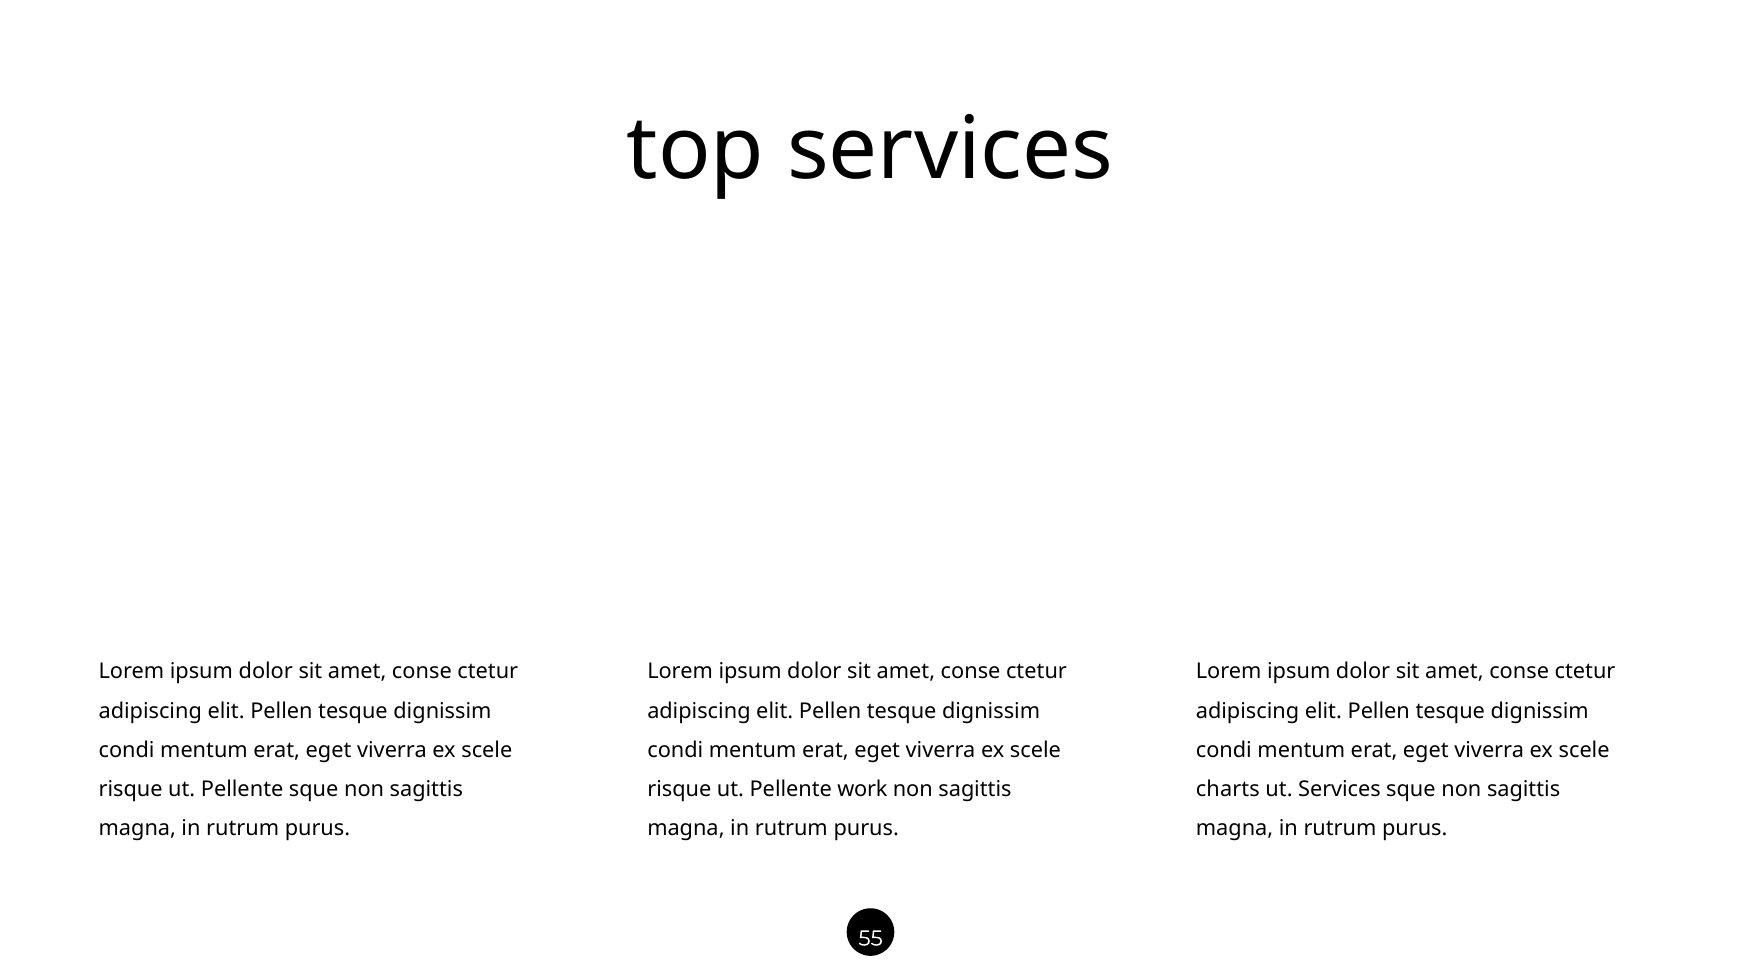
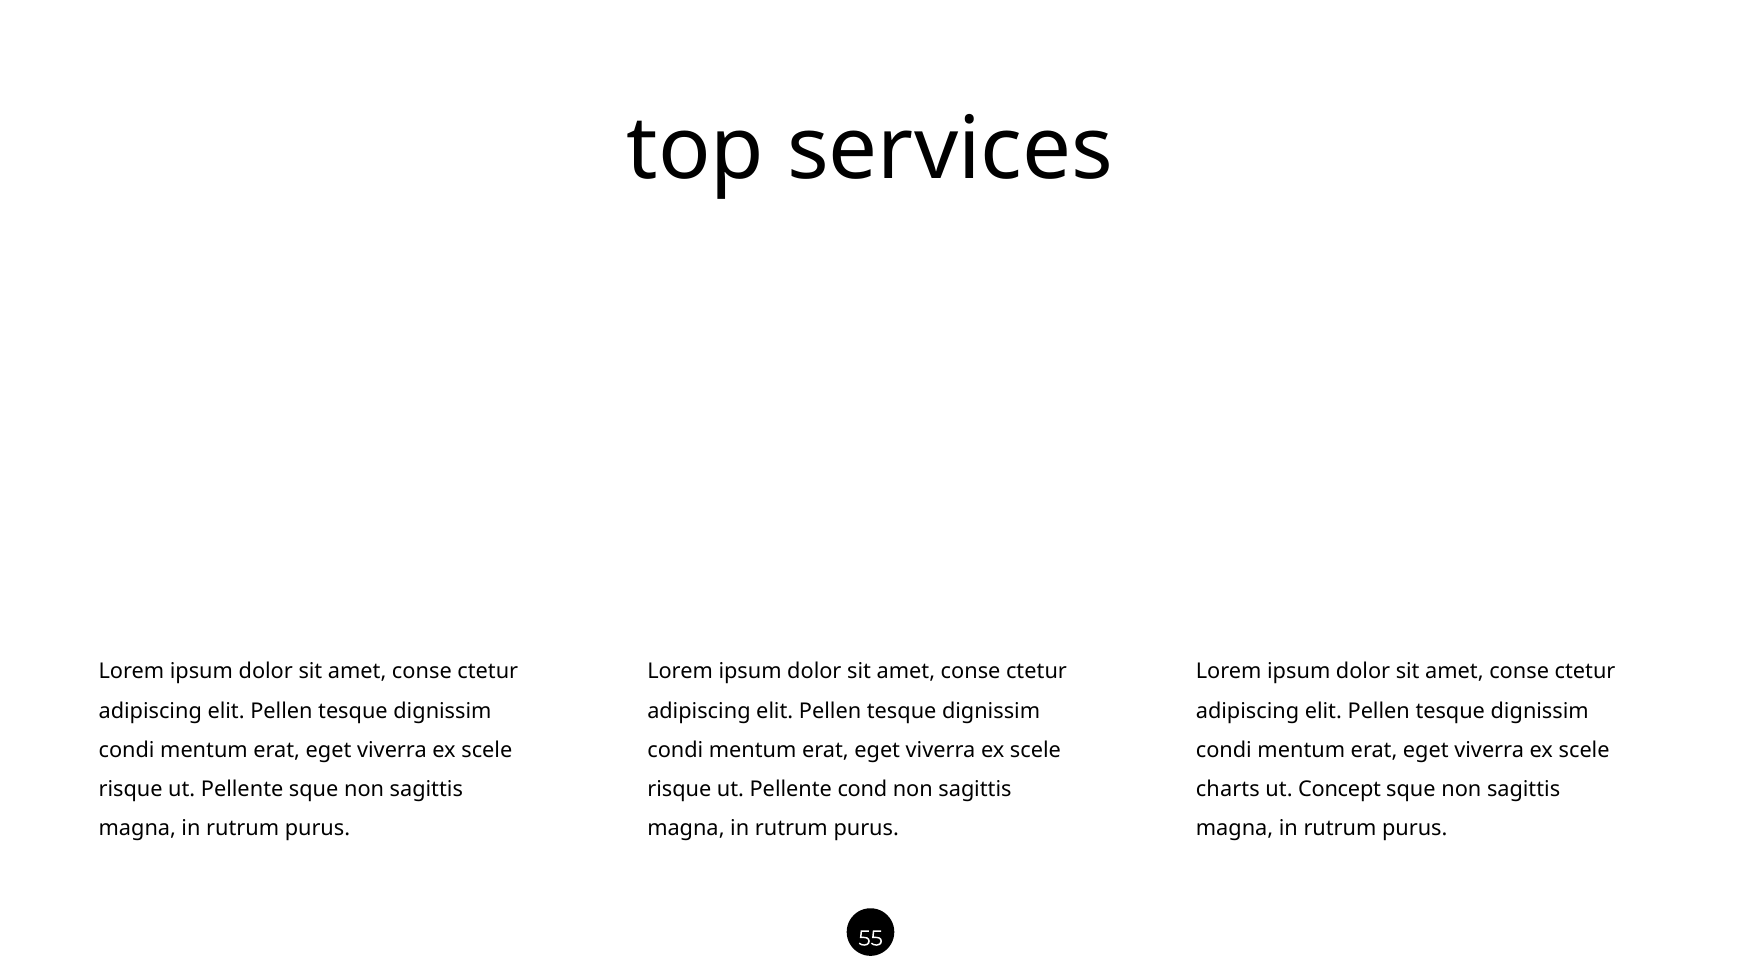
work: work -> cond (862, 790)
ut Services: Services -> Concept (1340, 790)
